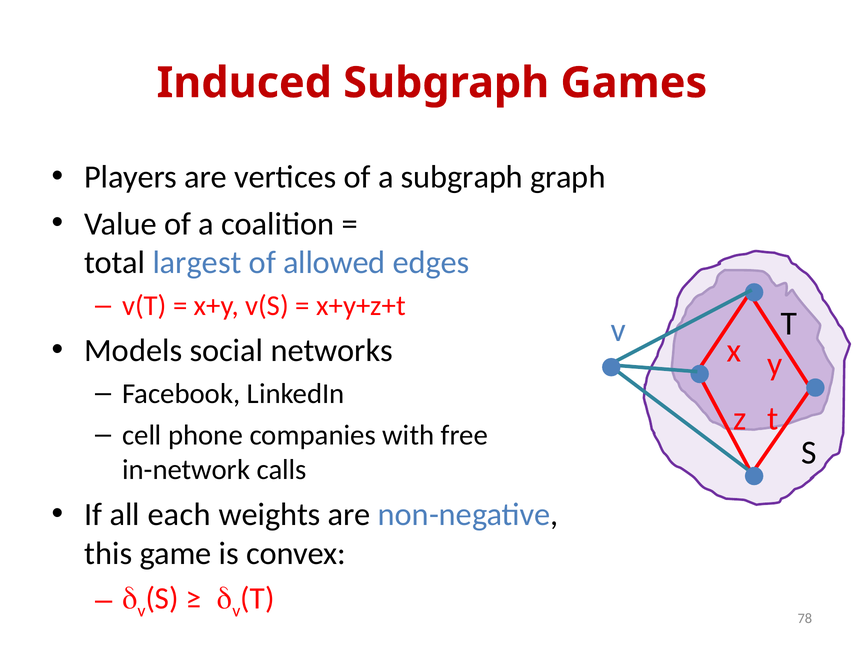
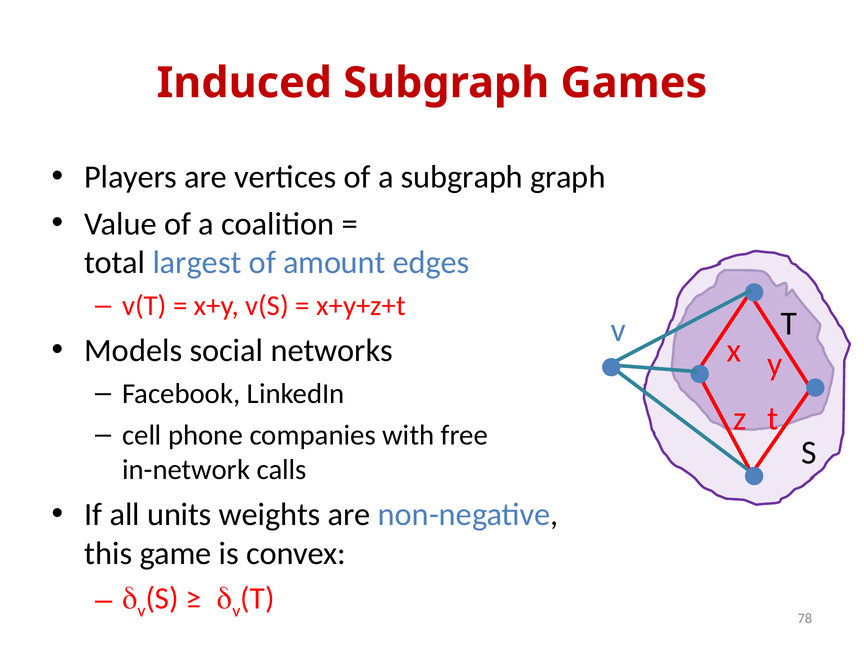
allowed: allowed -> amount (334, 263)
each: each -> units (179, 514)
